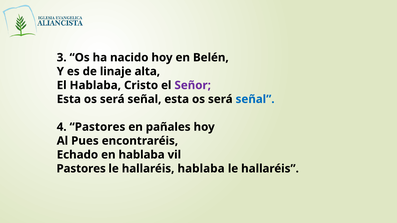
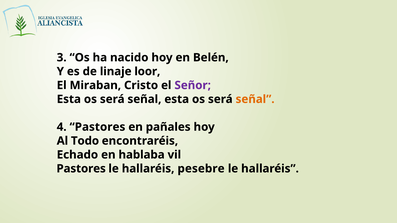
alta: alta -> loor (147, 71)
El Hablaba: Hablaba -> Miraban (95, 85)
señal colour: blue -> orange (255, 99)
Pues: Pues -> Todo (85, 141)
hallaréis hablaba: hablaba -> pesebre (201, 169)
